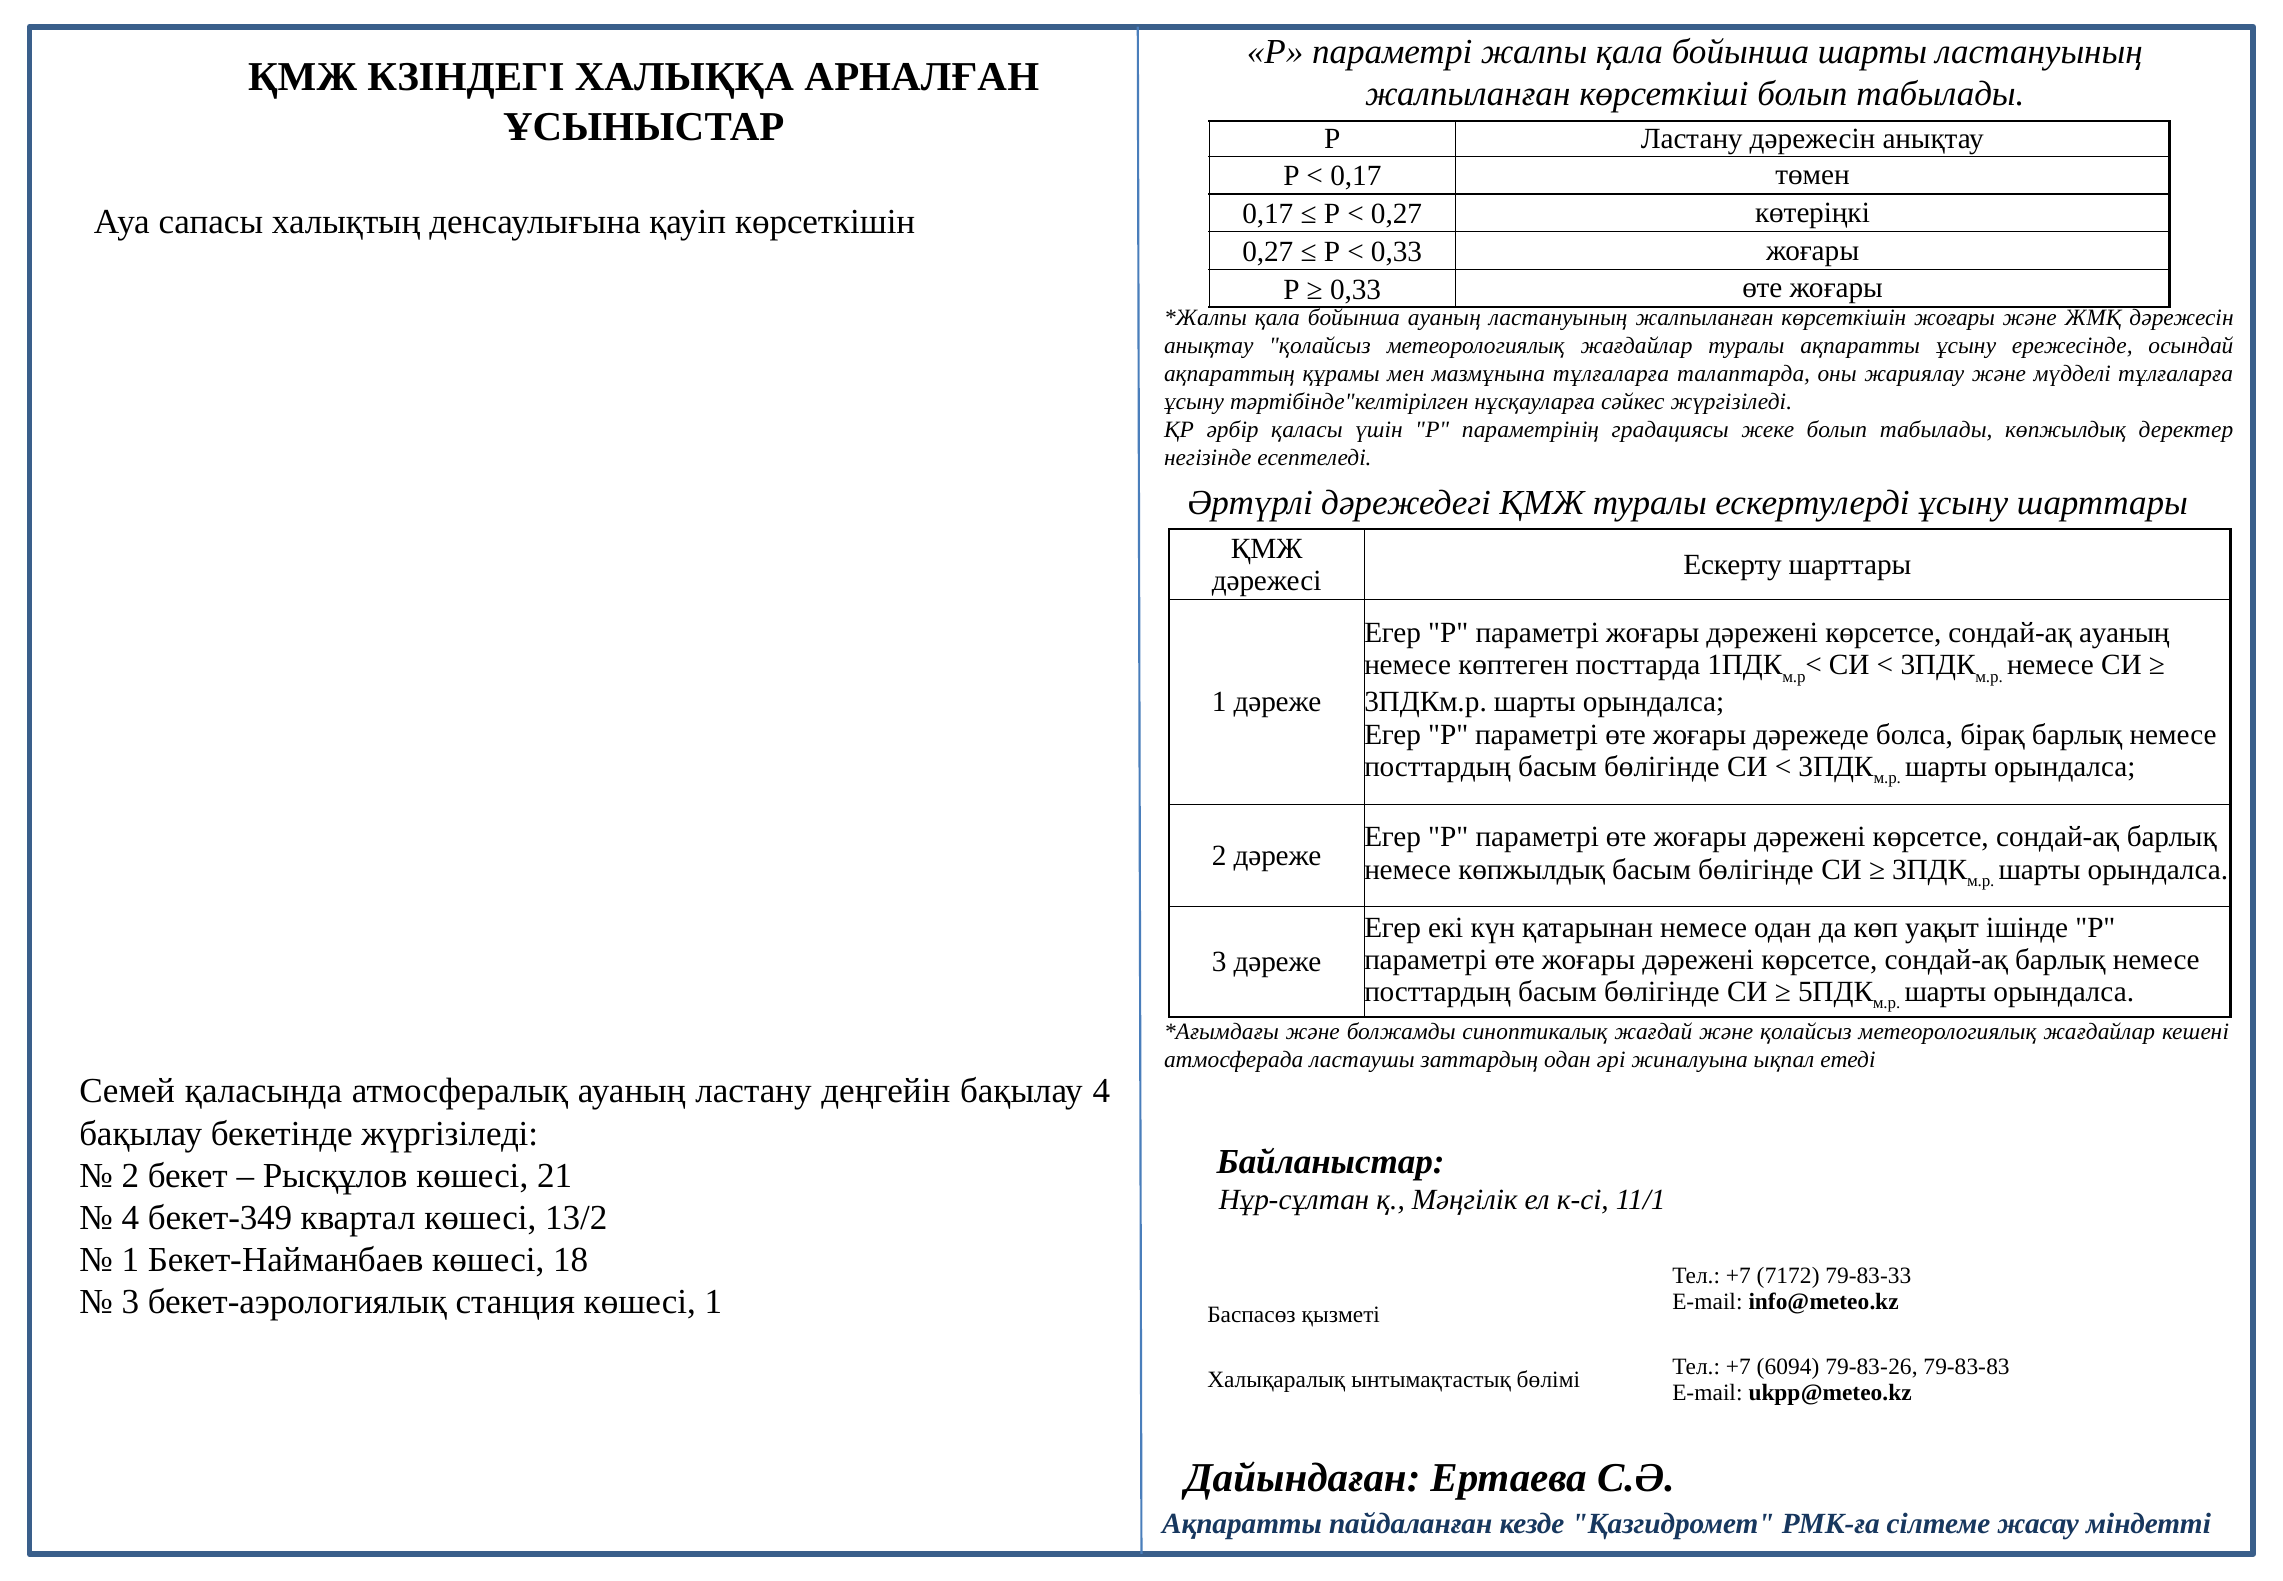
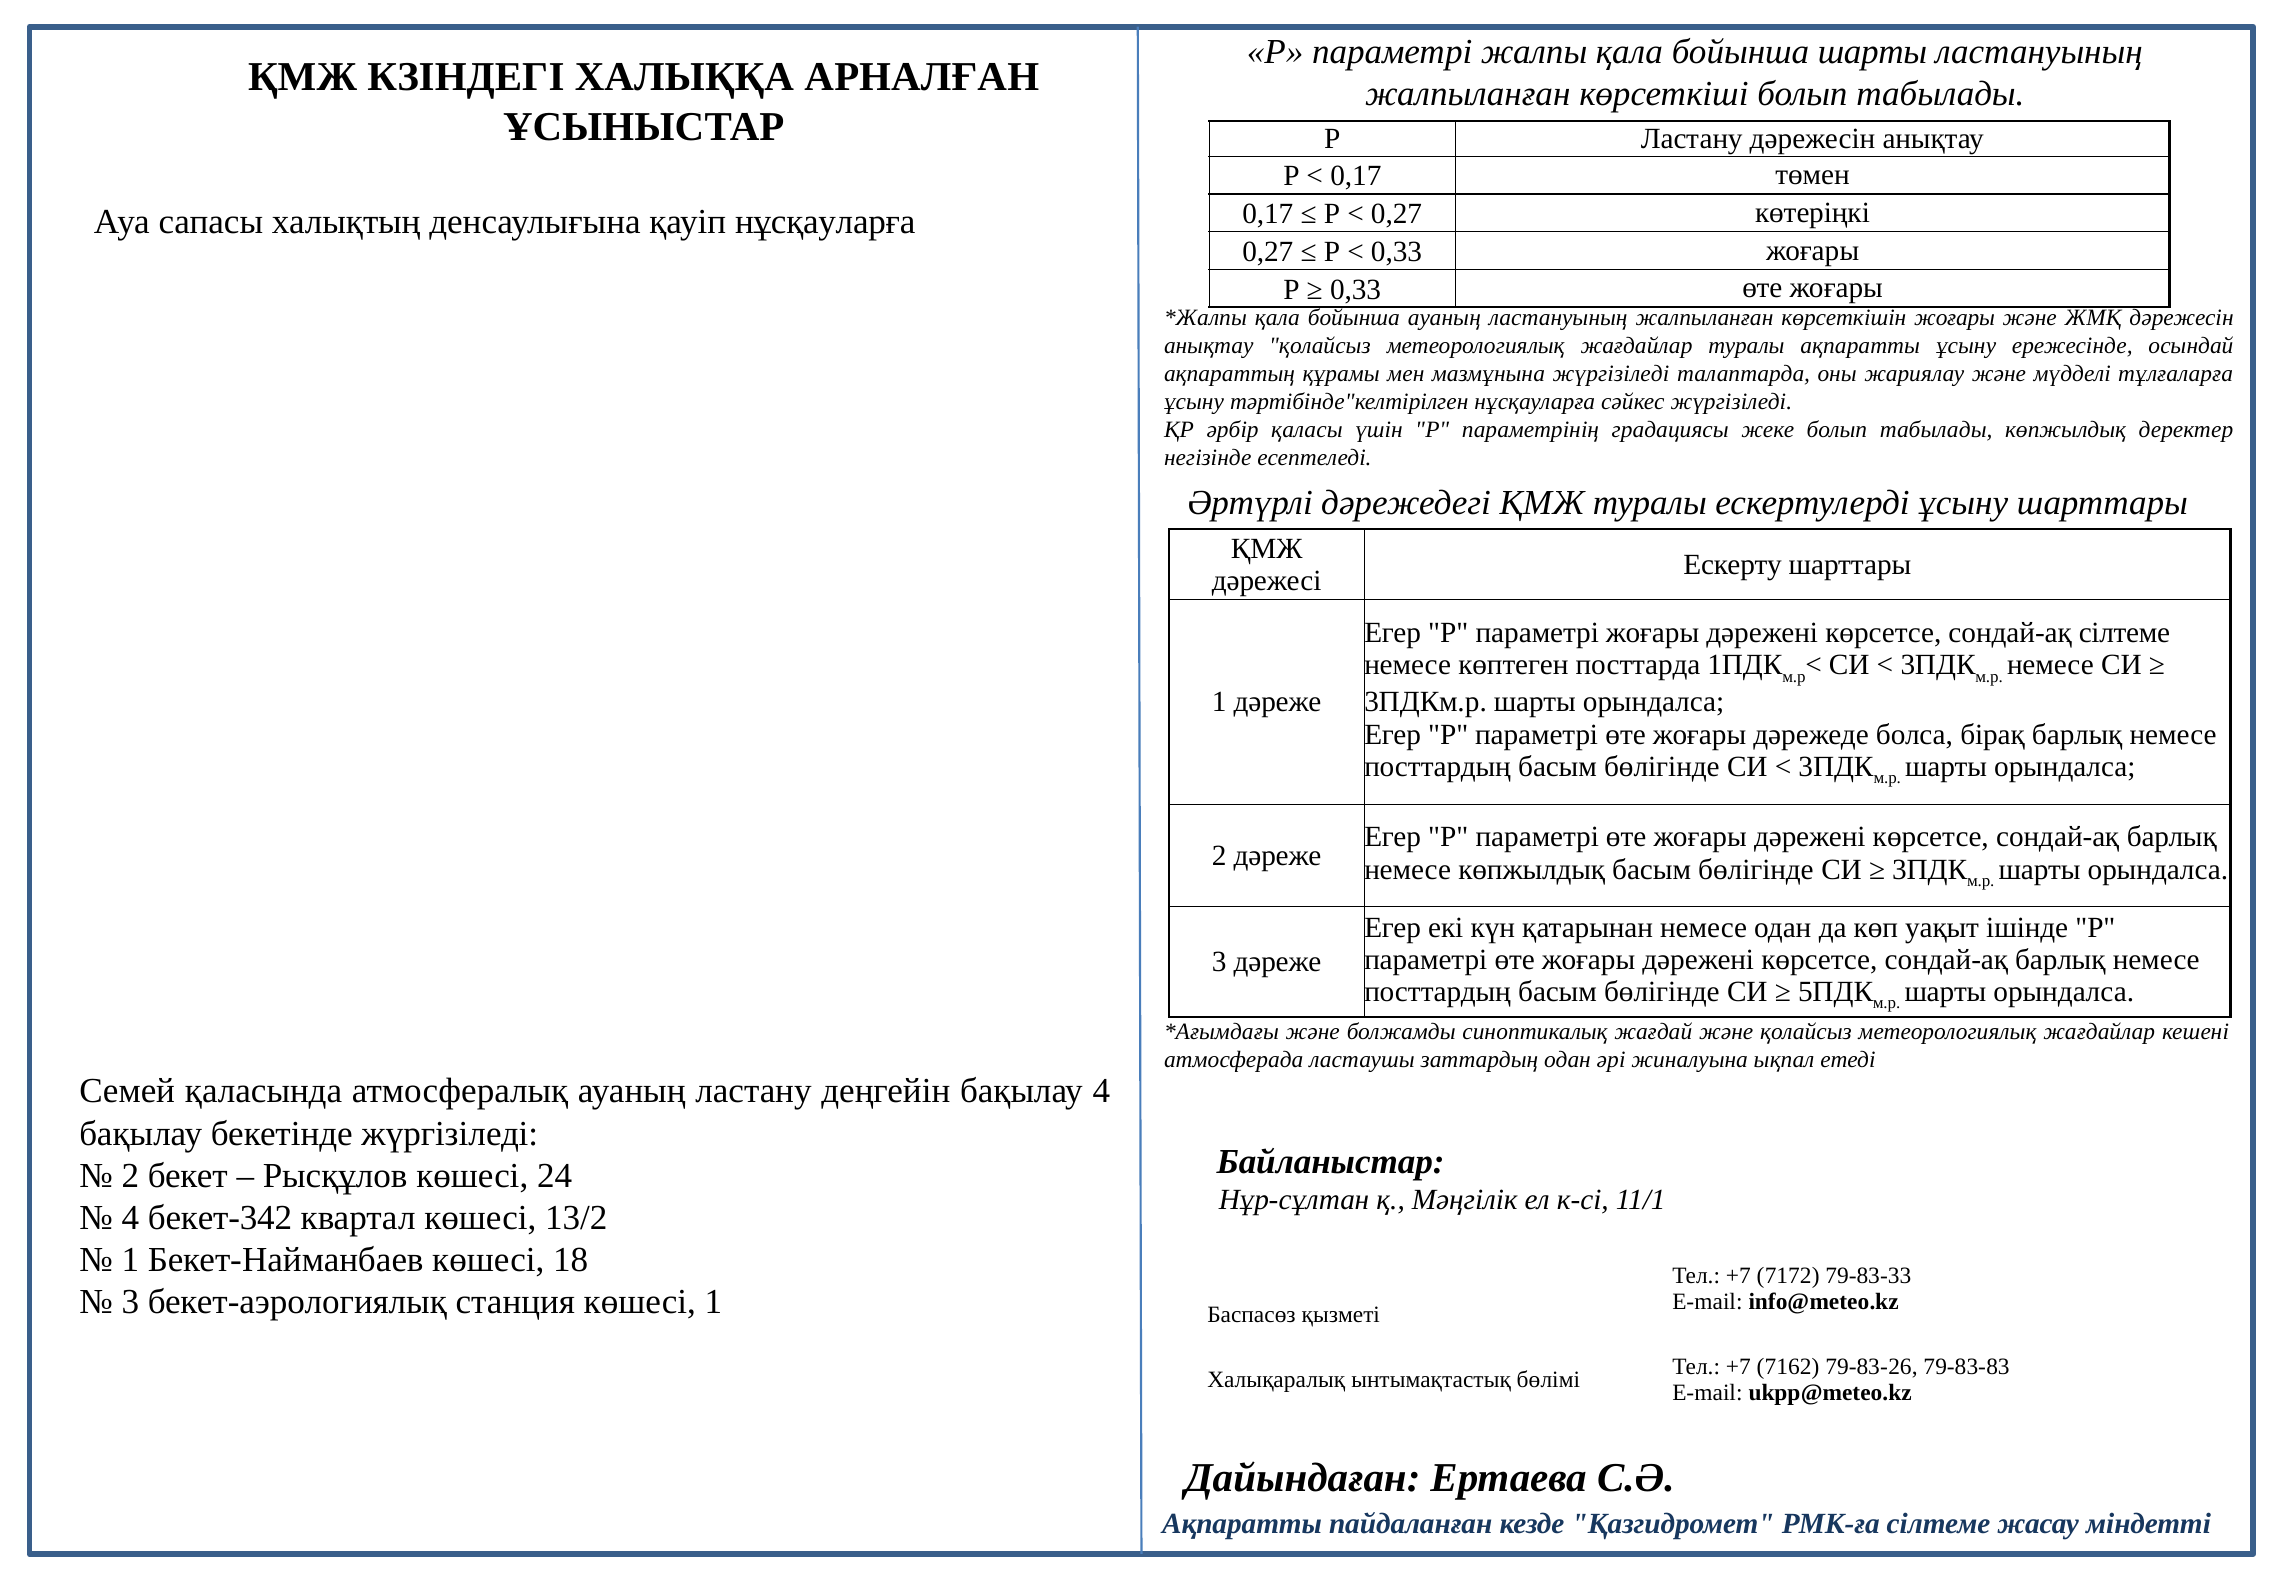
қауіп көрсеткішін: көрсеткішін -> нұсқауларға (825, 221)
мазмұнына тұлғаларға: тұлғаларға -> жүргізіледі (1611, 374)
сондай-ақ ауаның: ауаның -> сілтеме (2124, 633)
21: 21 -> 24 (555, 1175)
бекет-349: бекет-349 -> бекет-342 (220, 1217)
6094: 6094 -> 7162 (1788, 1366)
